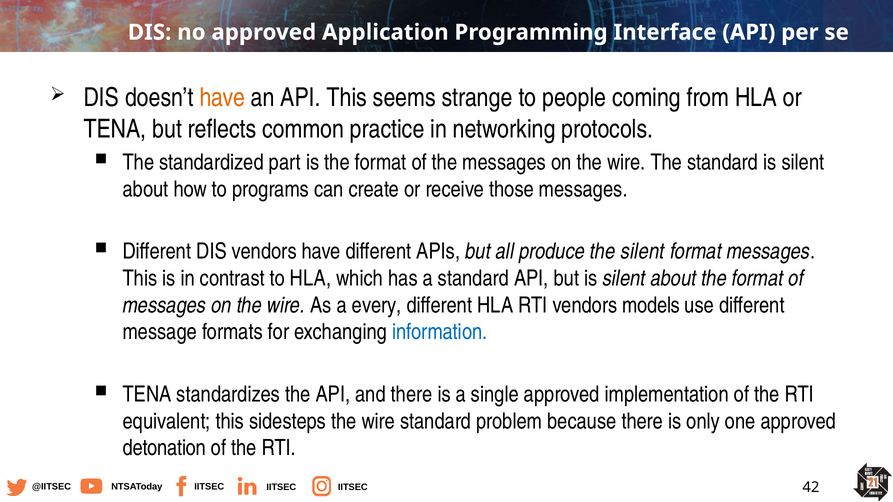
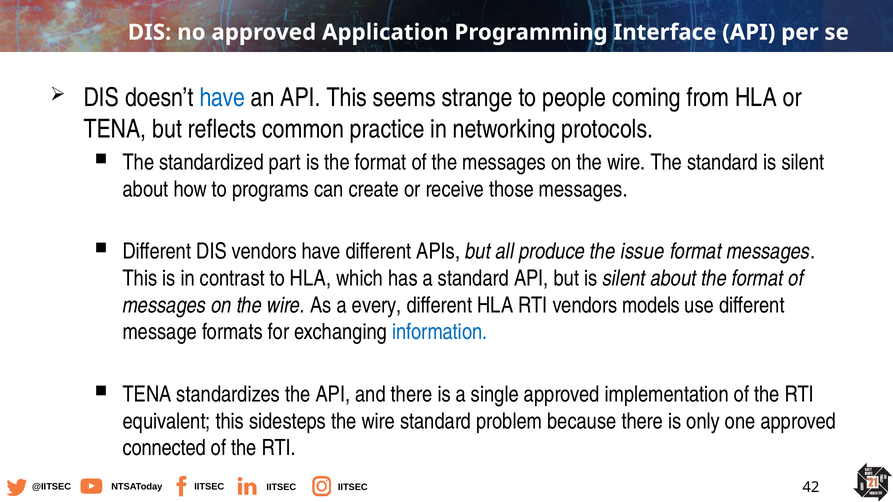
have colour: orange -> blue (222, 98)
the silent: silent -> issue (643, 252)
detonation: detonation -> connected (164, 448)
